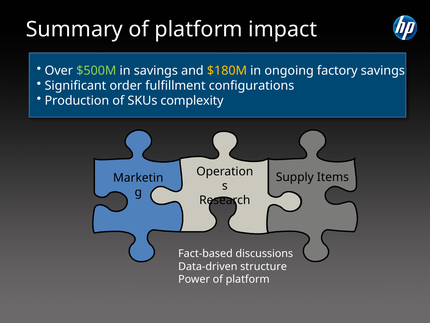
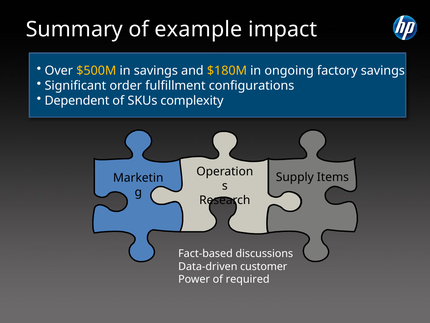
Summary of platform: platform -> example (198, 29)
$500M colour: light green -> yellow (96, 71)
Production: Production -> Dependent (77, 101)
structure: structure -> customer (264, 266)
Power of platform: platform -> required (248, 279)
